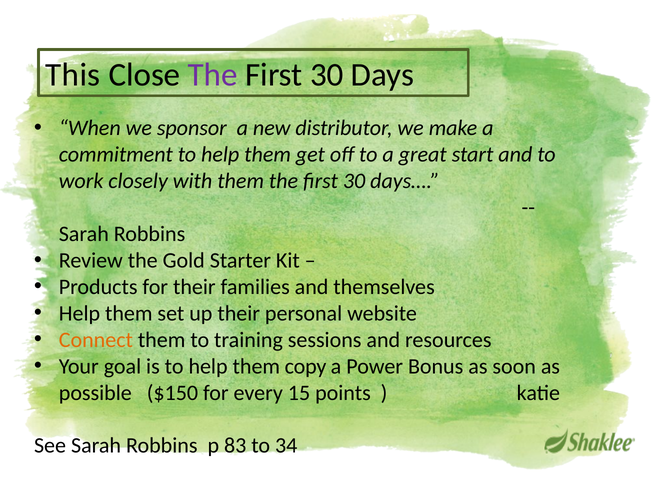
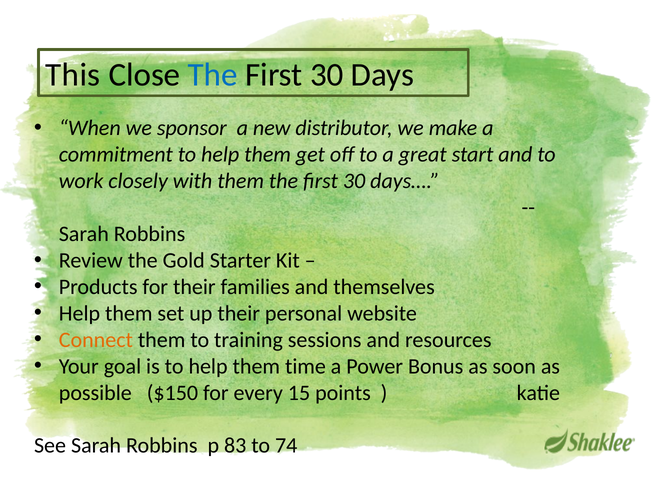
The colour: purple -> blue (213, 75)
copy: copy -> time (305, 366)
34: 34 -> 74 (286, 445)
